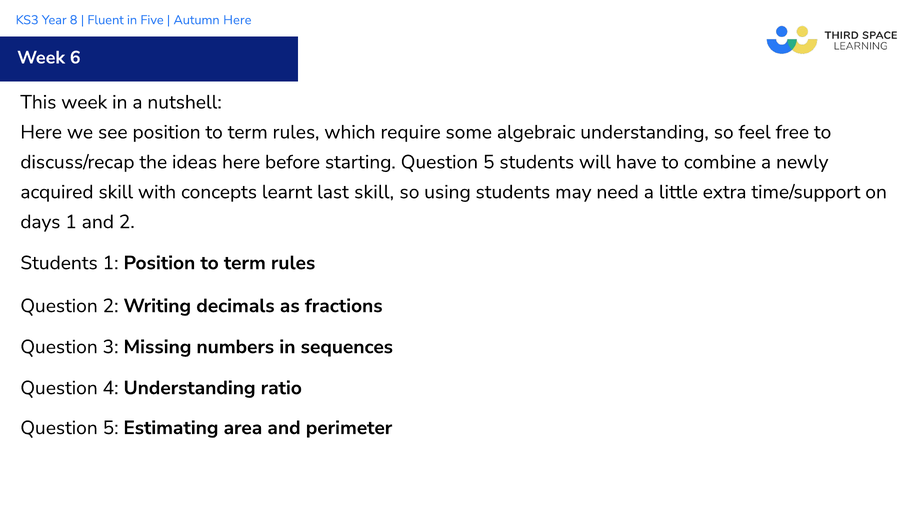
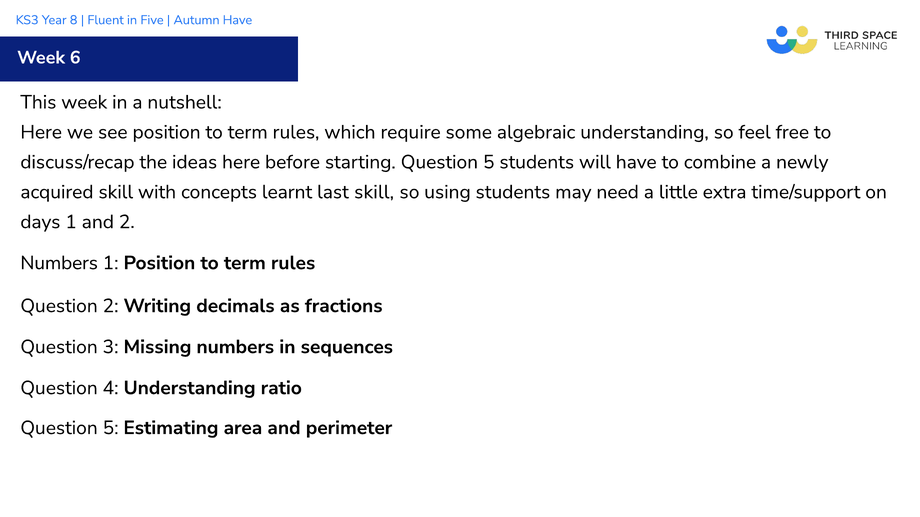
Here: Here -> Have (237, 20)
Students: Students -> Numbers (59, 263)
